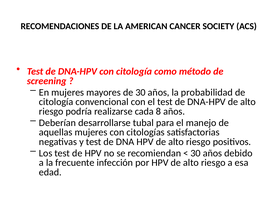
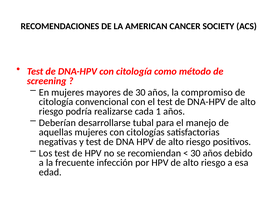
probabilidad: probabilidad -> compromiso (207, 92)
8: 8 -> 1 (159, 111)
